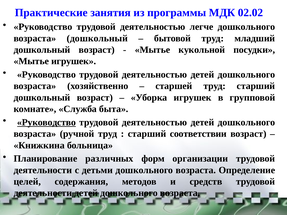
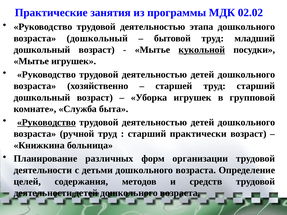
легче: легче -> этапа (202, 27)
кукольной underline: none -> present (202, 50)
соответствии: соответствии -> практически (198, 134)
